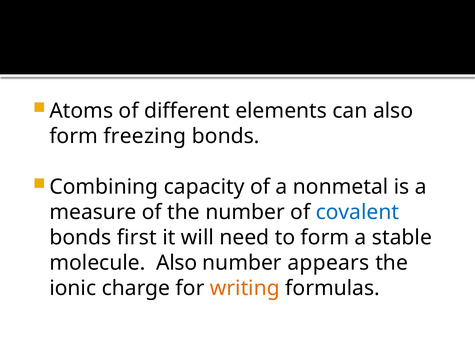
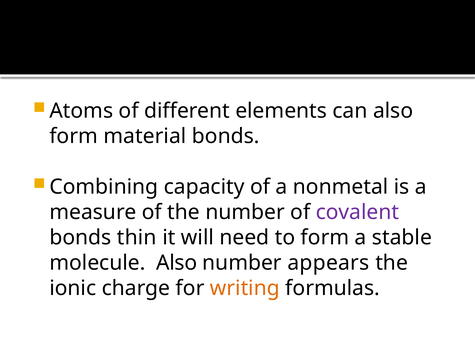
freezing: freezing -> material (145, 136)
covalent colour: blue -> purple (357, 212)
first: first -> thin (137, 238)
